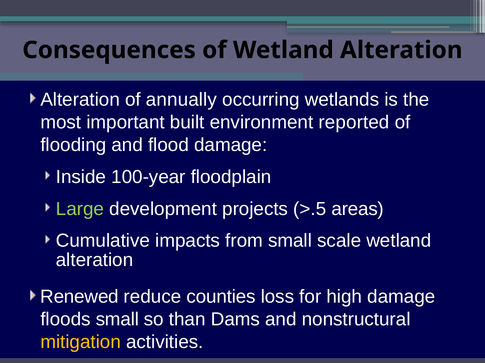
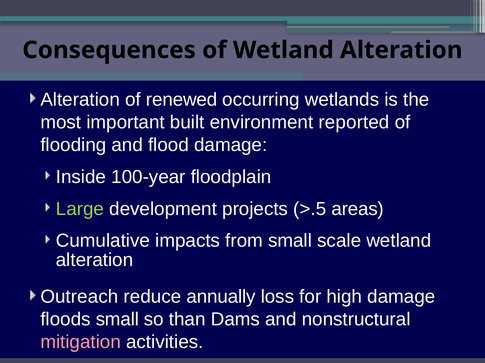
annually: annually -> renewed (182, 100)
Renewed: Renewed -> Outreach (79, 297)
counties: counties -> annually (221, 297)
mitigation colour: yellow -> pink (81, 343)
